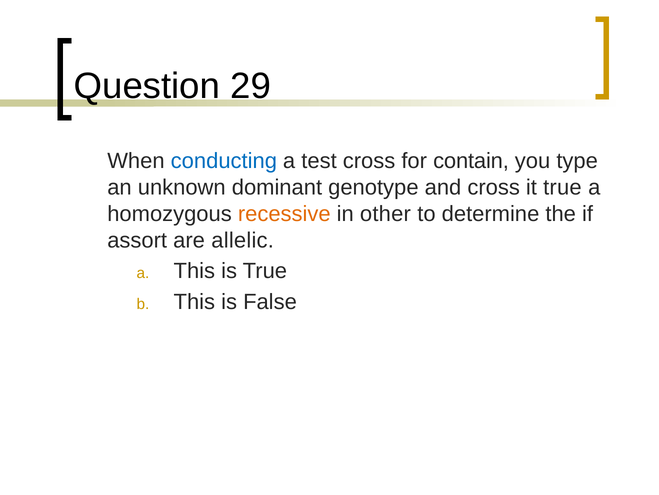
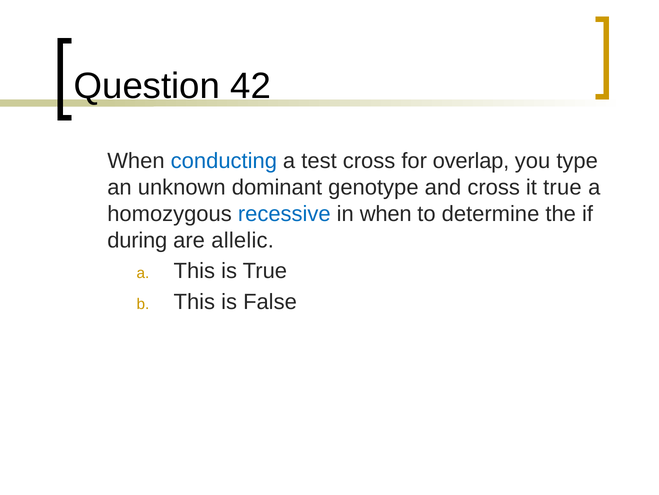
29: 29 -> 42 (251, 86)
contain: contain -> overlap (471, 161)
recessive colour: orange -> blue (284, 214)
in other: other -> when (386, 214)
assort: assort -> during (137, 240)
